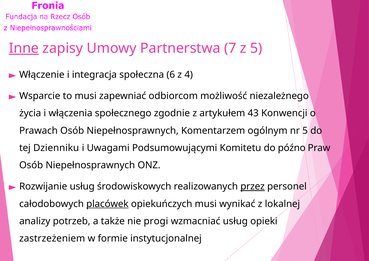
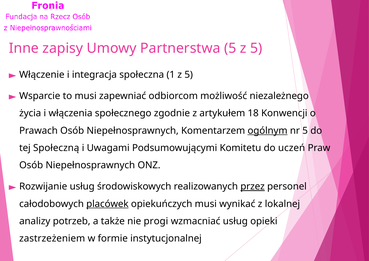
Inne underline: present -> none (24, 48)
Partnerstwa 7: 7 -> 5 (230, 48)
6: 6 -> 1 (171, 75)
4: 4 -> 5 (189, 75)
43: 43 -> 18 (253, 113)
ogólnym underline: none -> present (268, 131)
Dzienniku: Dzienniku -> Społeczną (56, 148)
późno: późno -> uczeń (292, 148)
